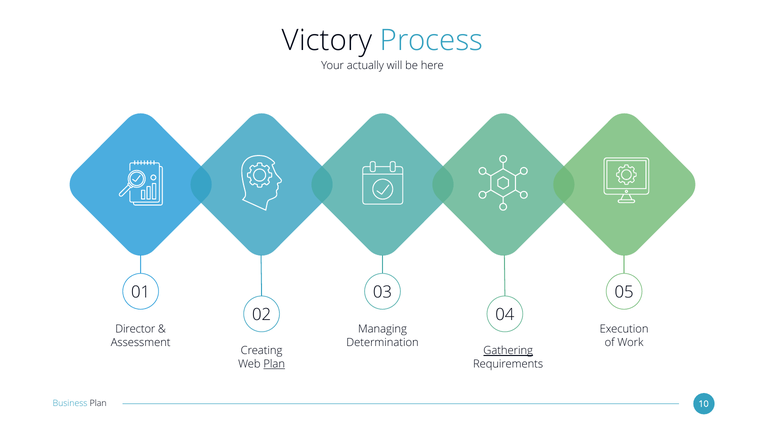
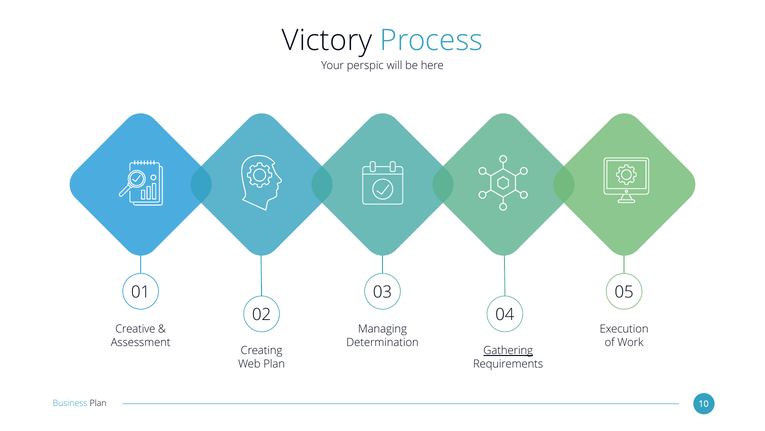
actually: actually -> perspic (365, 66)
Director: Director -> Creative (135, 329)
Plan underline: present -> none (274, 363)
